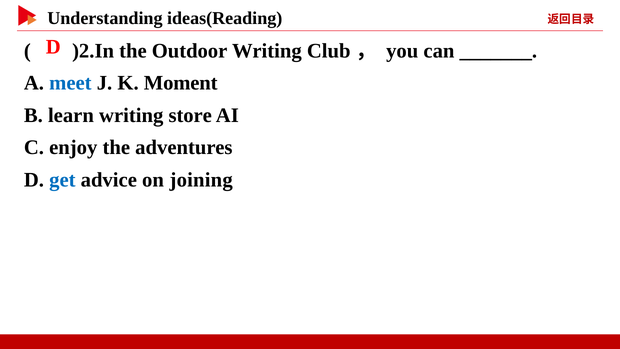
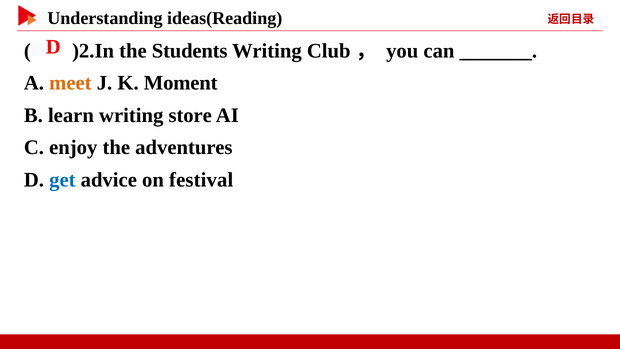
Outdoor: Outdoor -> Students (190, 51)
meet colour: blue -> orange (70, 83)
joining: joining -> festival (201, 180)
